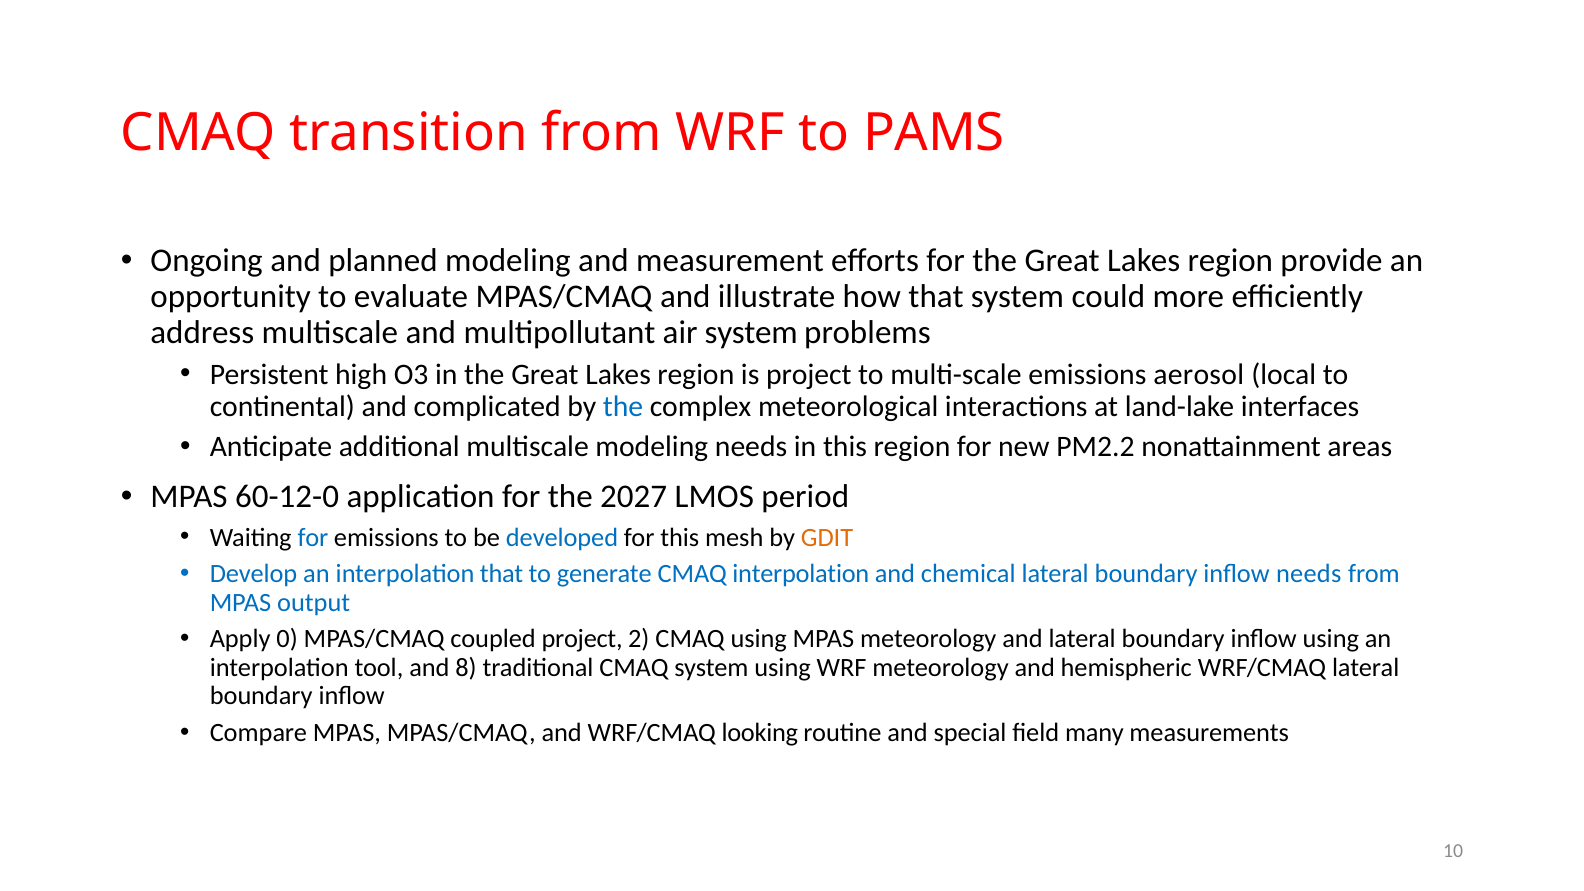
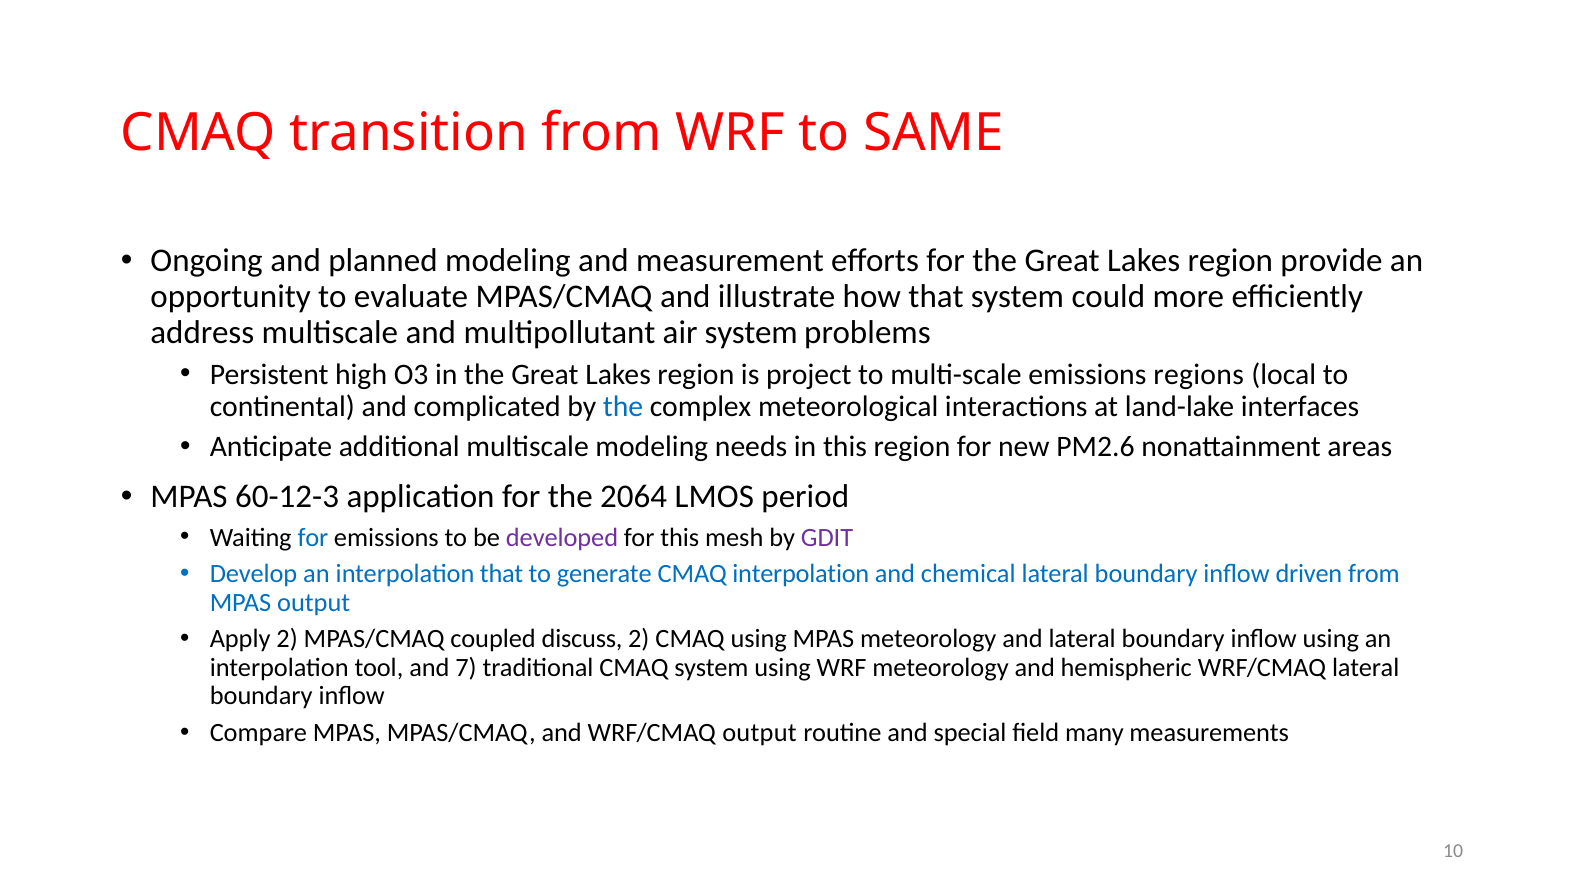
PAMS: PAMS -> SAME (934, 133)
aerosol: aerosol -> regions (1199, 374)
PM2.2: PM2.2 -> PM2.6 (1095, 447)
60-12-0: 60-12-0 -> 60-12-3 (287, 497)
2027: 2027 -> 2064 (634, 497)
developed colour: blue -> purple (562, 537)
GDIT colour: orange -> purple (827, 537)
inflow needs: needs -> driven (1309, 574)
Apply 0: 0 -> 2 (287, 639)
coupled project: project -> discuss (582, 639)
8: 8 -> 7 (466, 668)
WRF/CMAQ looking: looking -> output (760, 733)
